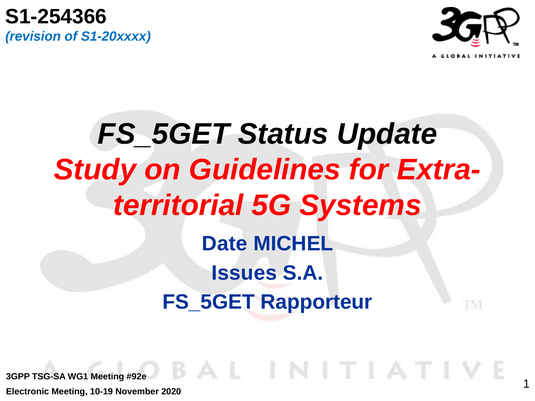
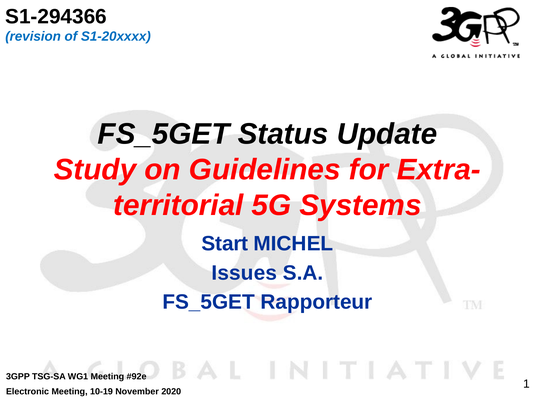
S1-254366: S1-254366 -> S1-294366 (56, 17)
Date: Date -> Start (225, 244)
